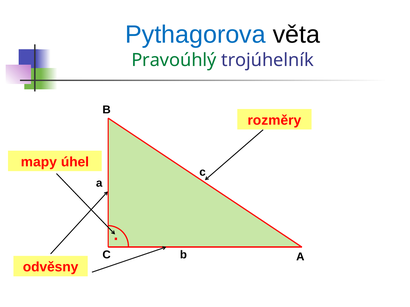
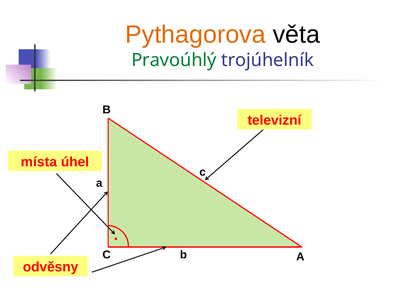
Pythagorova colour: blue -> orange (195, 35)
rozměry: rozměry -> televizní (274, 120)
mapy: mapy -> místa (39, 162)
